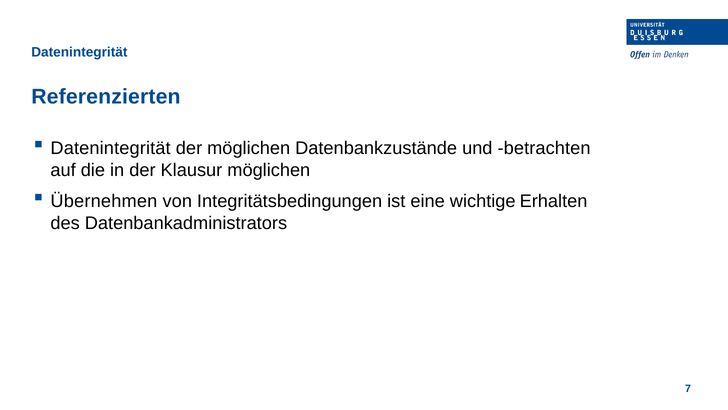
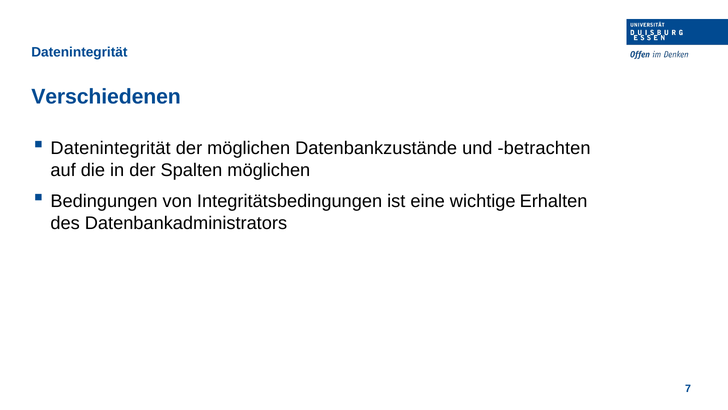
Referenzierten: Referenzierten -> Verschiedenen (106, 97)
Klausur: Klausur -> Spalten (191, 170)
Übernehmen: Übernehmen -> Bedingungen (104, 201)
